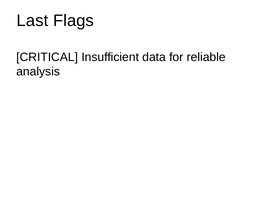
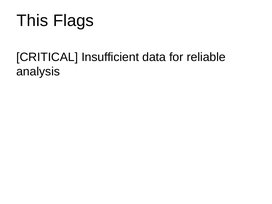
Last: Last -> This (32, 21)
